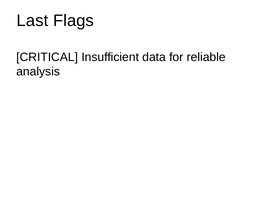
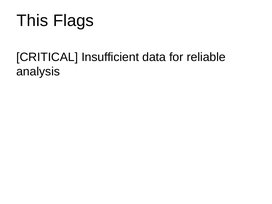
Last: Last -> This (32, 21)
